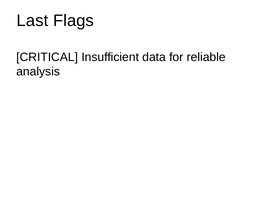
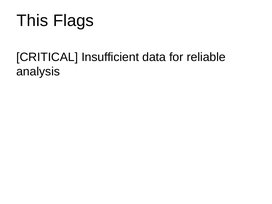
Last: Last -> This (32, 21)
